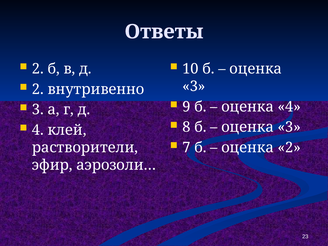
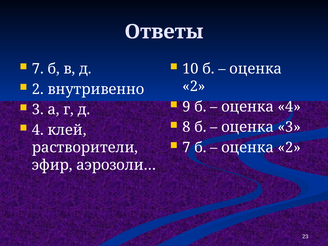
2: 2 -> 7 (38, 69)
3: 3 -> 2 (194, 86)
